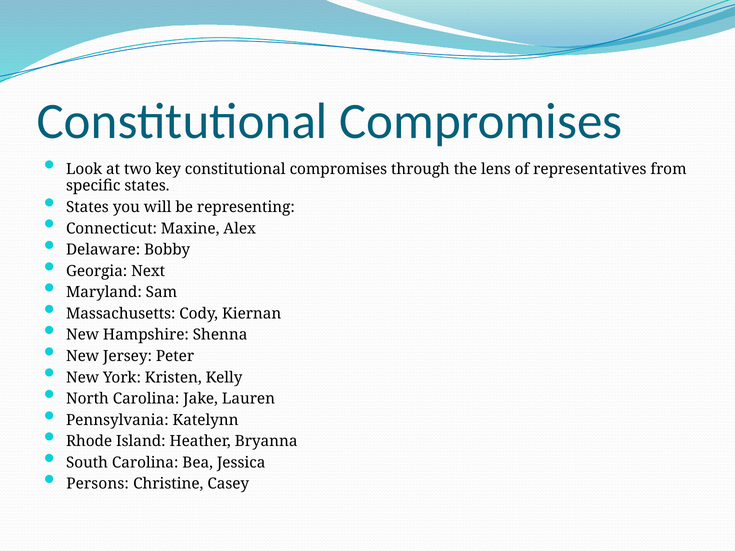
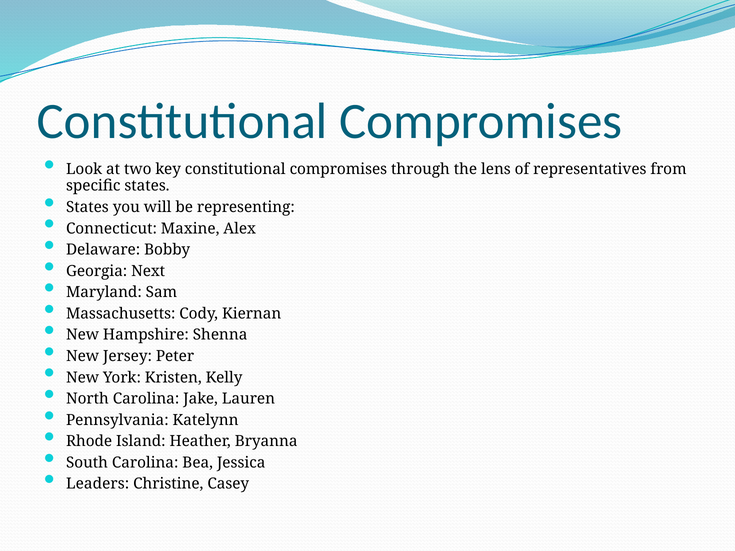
Persons: Persons -> Leaders (98, 484)
